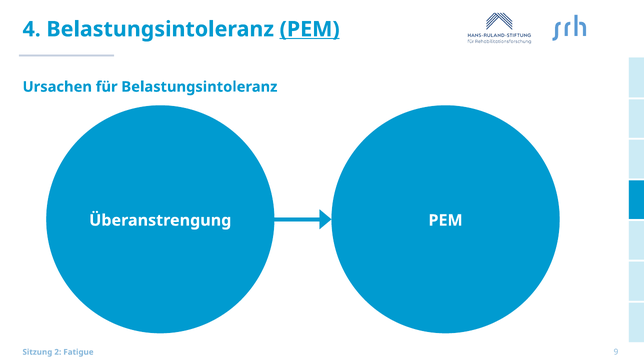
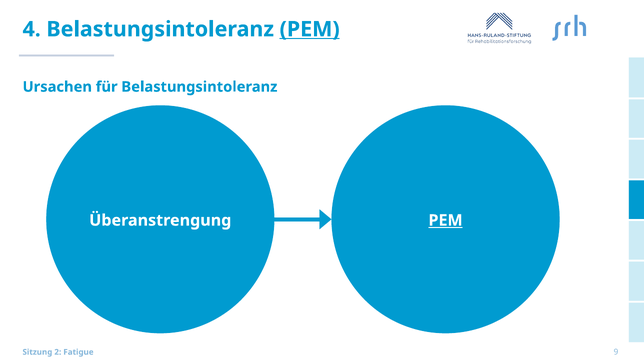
PEM underline: none -> present (446, 221)
